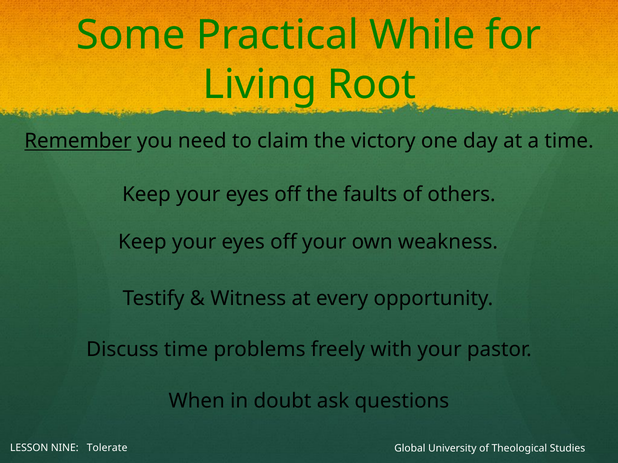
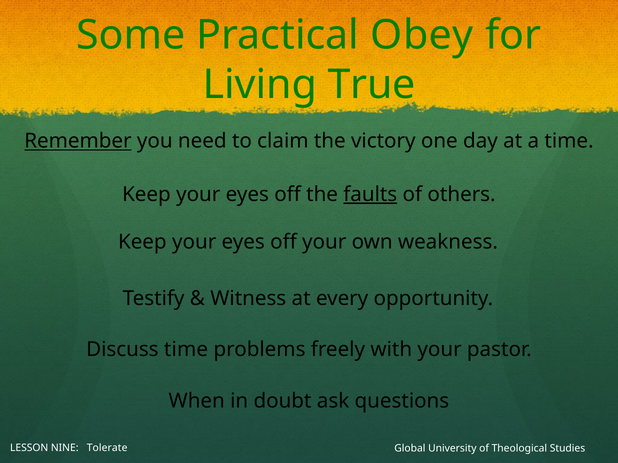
While: While -> Obey (422, 35)
Root: Root -> True (372, 85)
faults underline: none -> present (370, 195)
